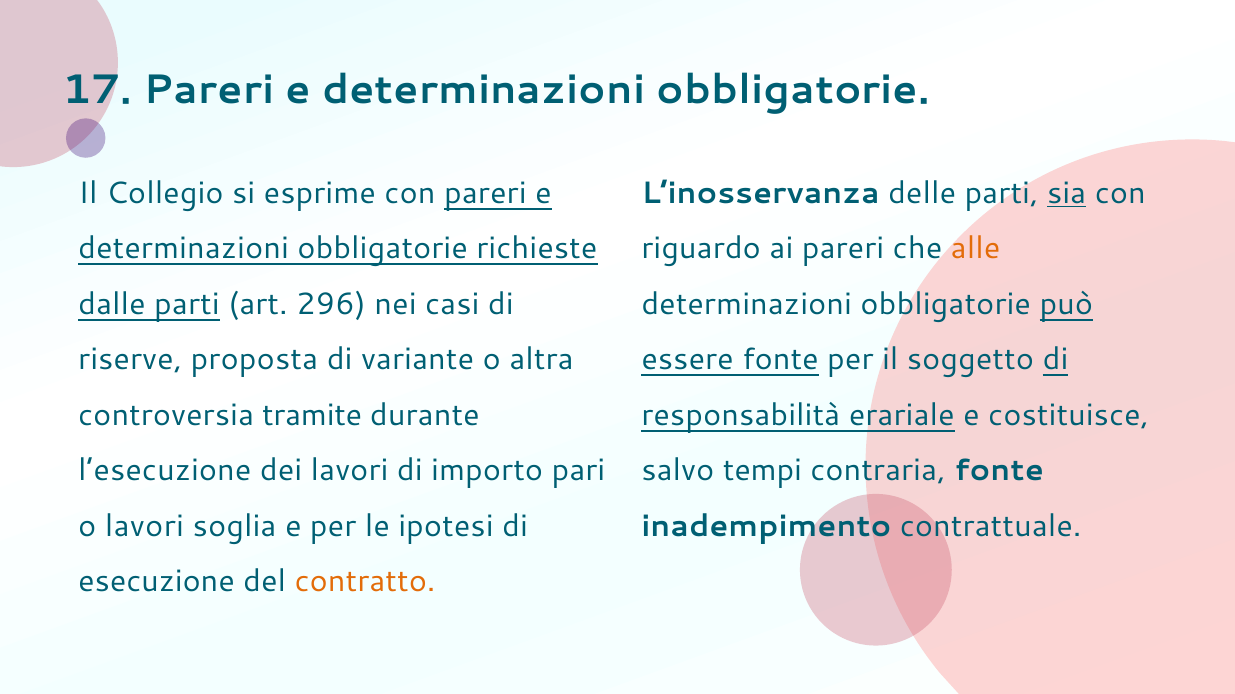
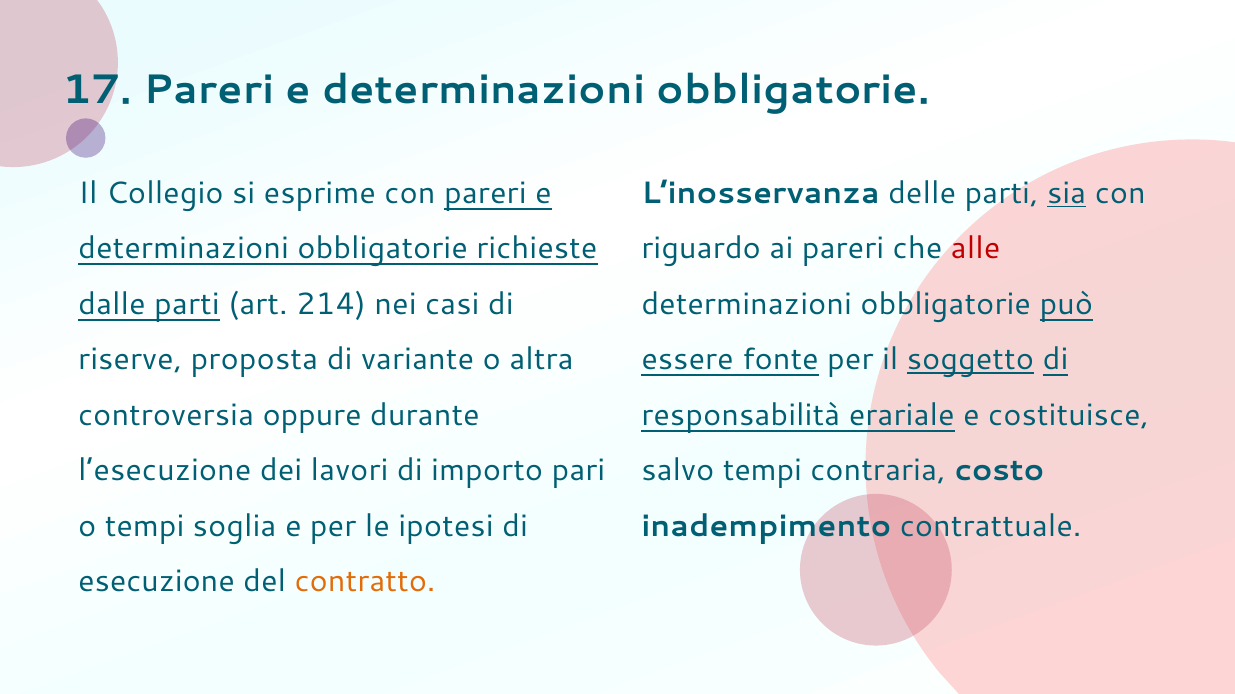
alle colour: orange -> red (976, 249)
296: 296 -> 214 (331, 305)
soggetto underline: none -> present (970, 360)
tramite: tramite -> oppure (312, 416)
contraria fonte: fonte -> costo (999, 471)
o lavori: lavori -> tempi (145, 527)
